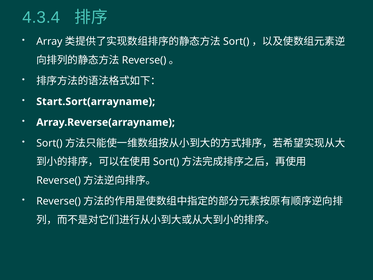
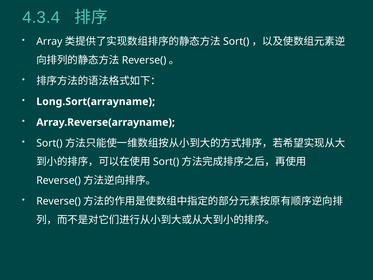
Start.Sort(arrayname: Start.Sort(arrayname -> Long.Sort(arrayname (96, 102)
